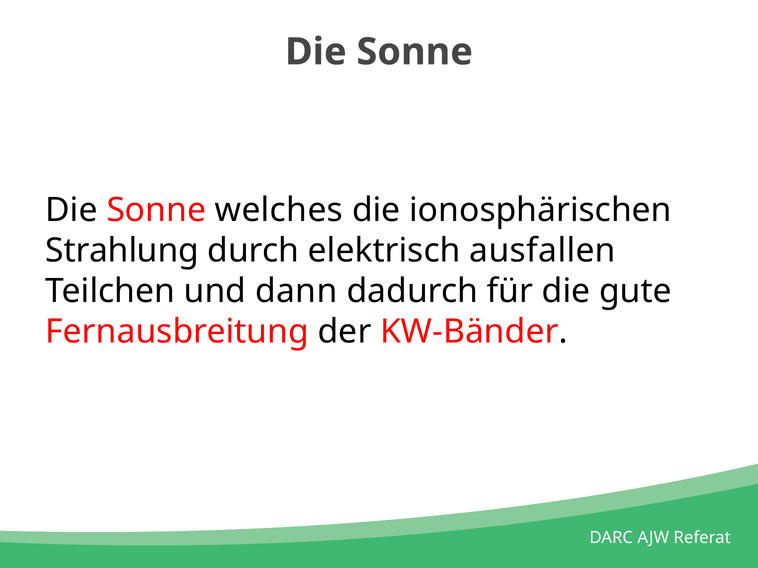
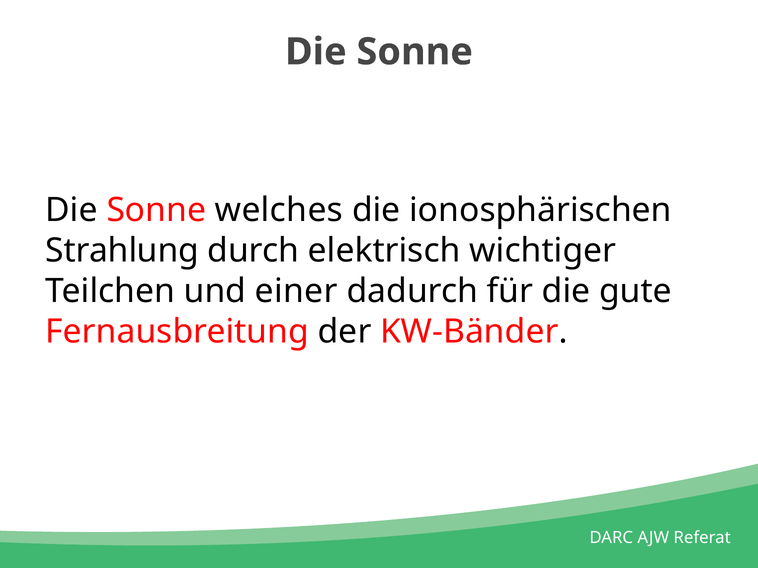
ausfallen: ausfallen -> wichtiger (543, 251)
dann: dann -> einer (296, 291)
